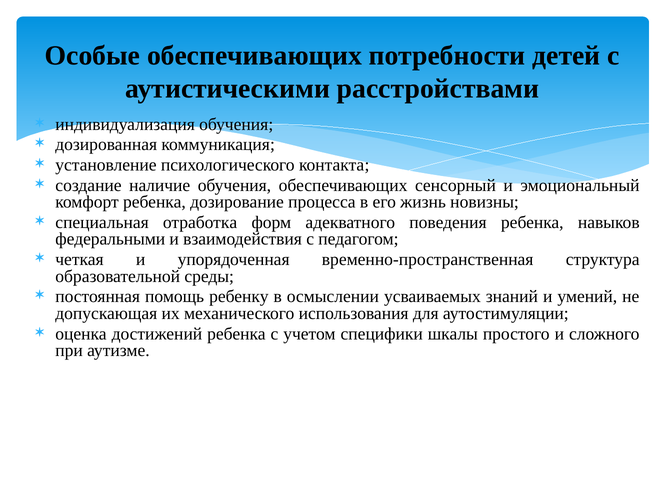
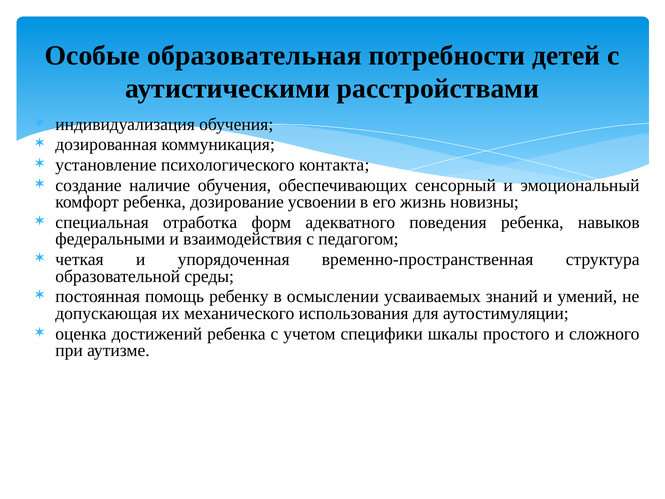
Особые обеспечивающих: обеспечивающих -> образовательная (254, 55)
процесса: процесса -> усвоении (322, 202)
